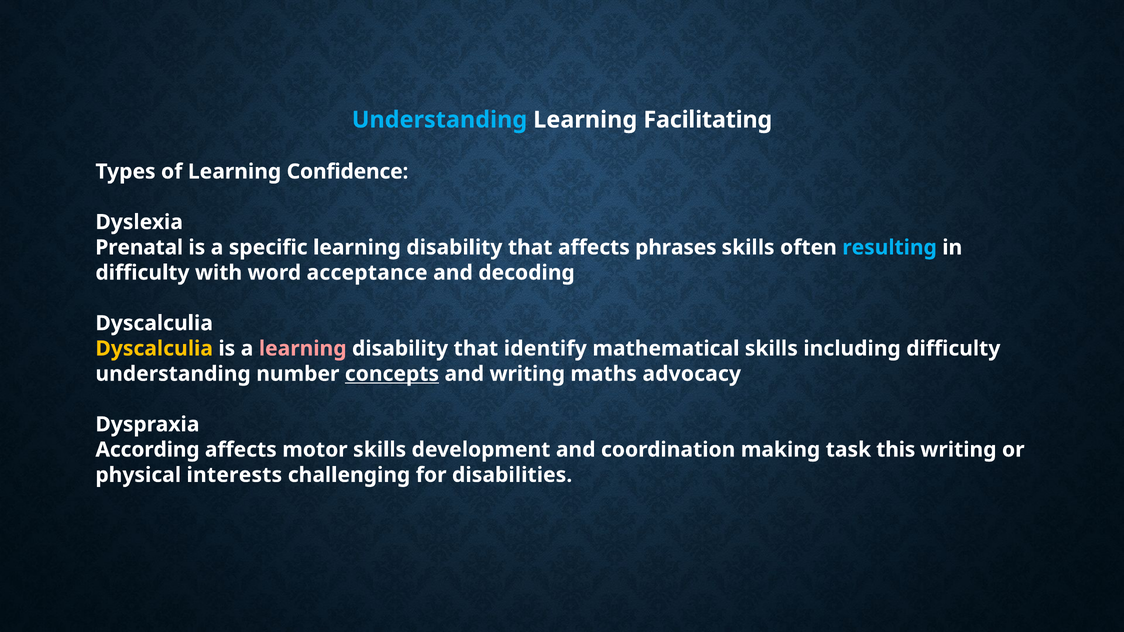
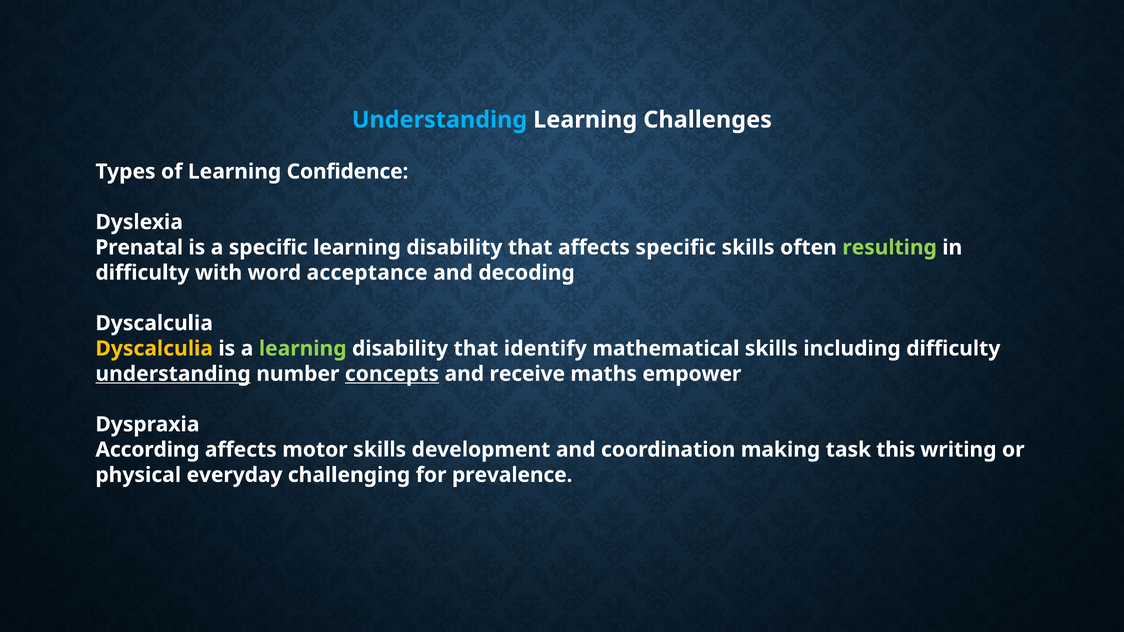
Facilitating: Facilitating -> Challenges (708, 120)
affects phrases: phrases -> specific (676, 248)
resulting colour: light blue -> light green (890, 248)
learning colour: pink -> light green (303, 349)
understanding underline: none -> present (173, 374)
and writing: writing -> receive (527, 374)
advocacy: advocacy -> empower (692, 374)
interests: interests -> everyday (234, 475)
disabilities: disabilities -> prevalence (512, 475)
